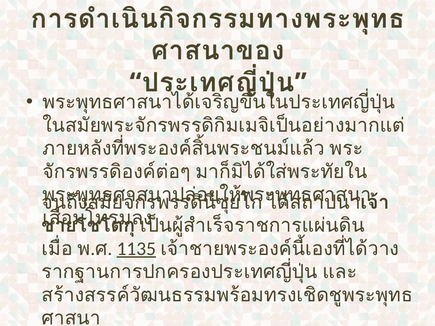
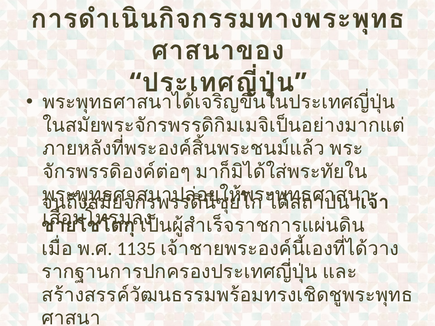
1135 underline: present -> none (136, 249)
